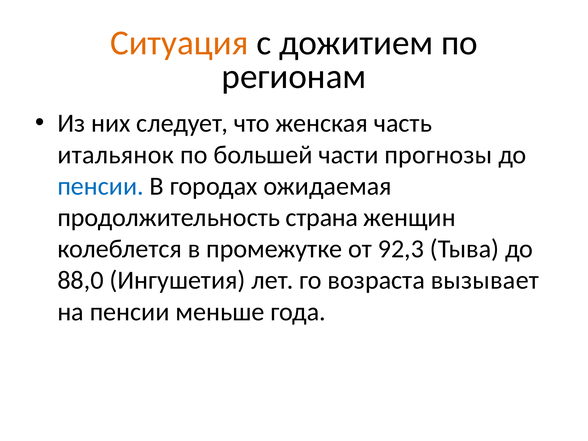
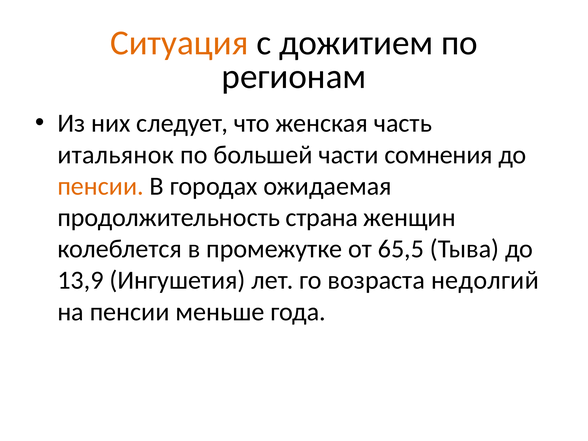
прогнозы: прогнозы -> сомнения (439, 155)
пенсии colour: blue -> orange (101, 186)
92,3: 92,3 -> 65,5 (401, 249)
88,0: 88,0 -> 13,9 (80, 280)
вызывает: вызывает -> недолгий (485, 280)
